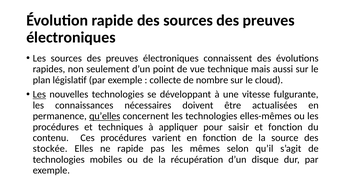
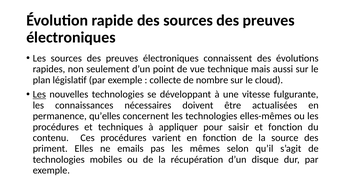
qu’elles underline: present -> none (105, 116)
stockée: stockée -> priment (50, 149)
ne rapide: rapide -> emails (130, 149)
